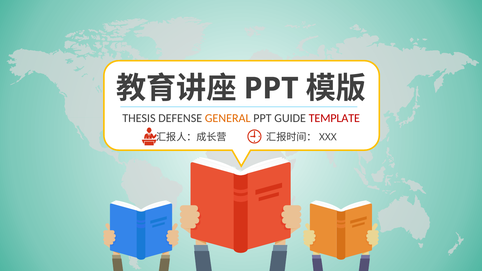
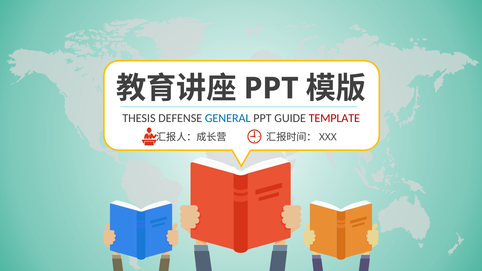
GENERAL colour: orange -> blue (228, 118)
